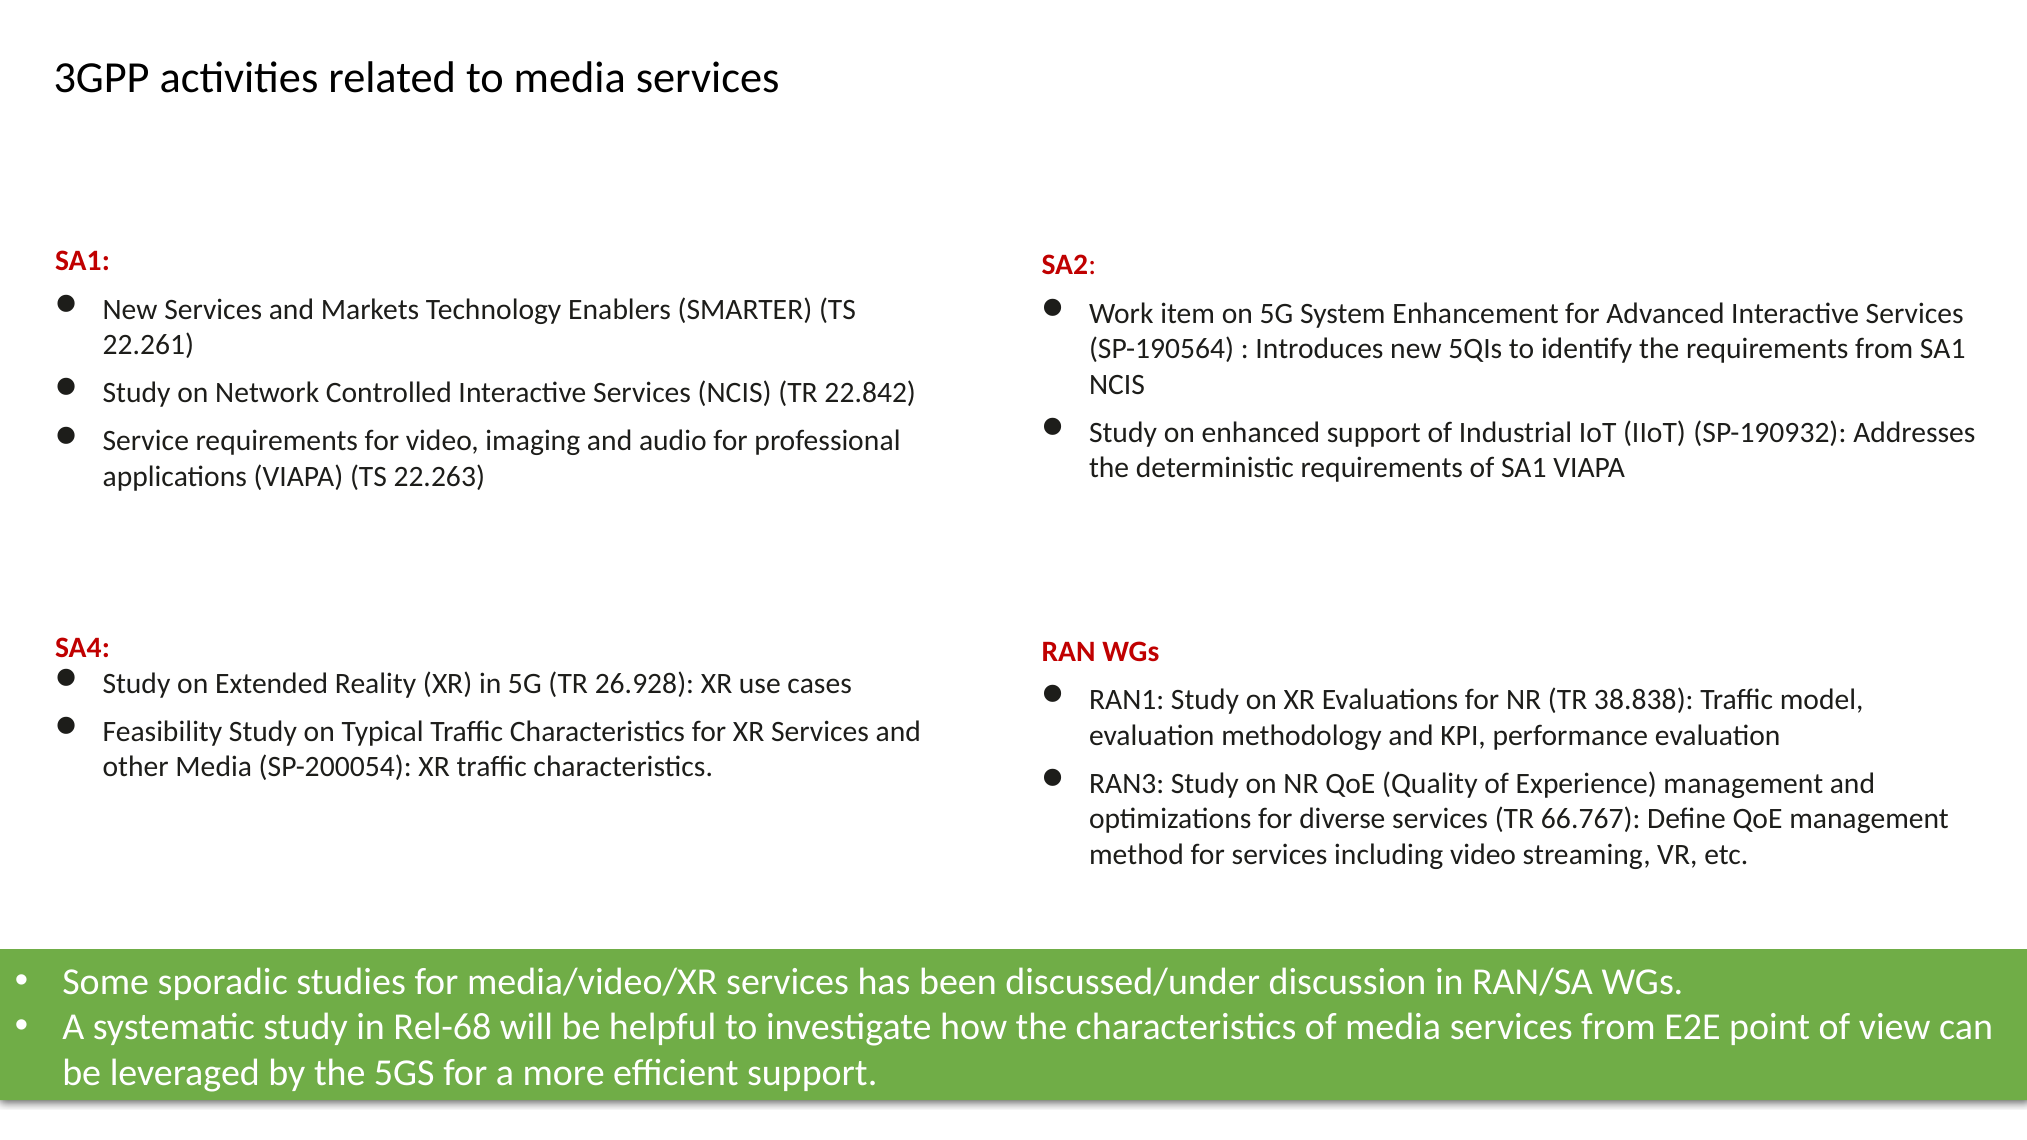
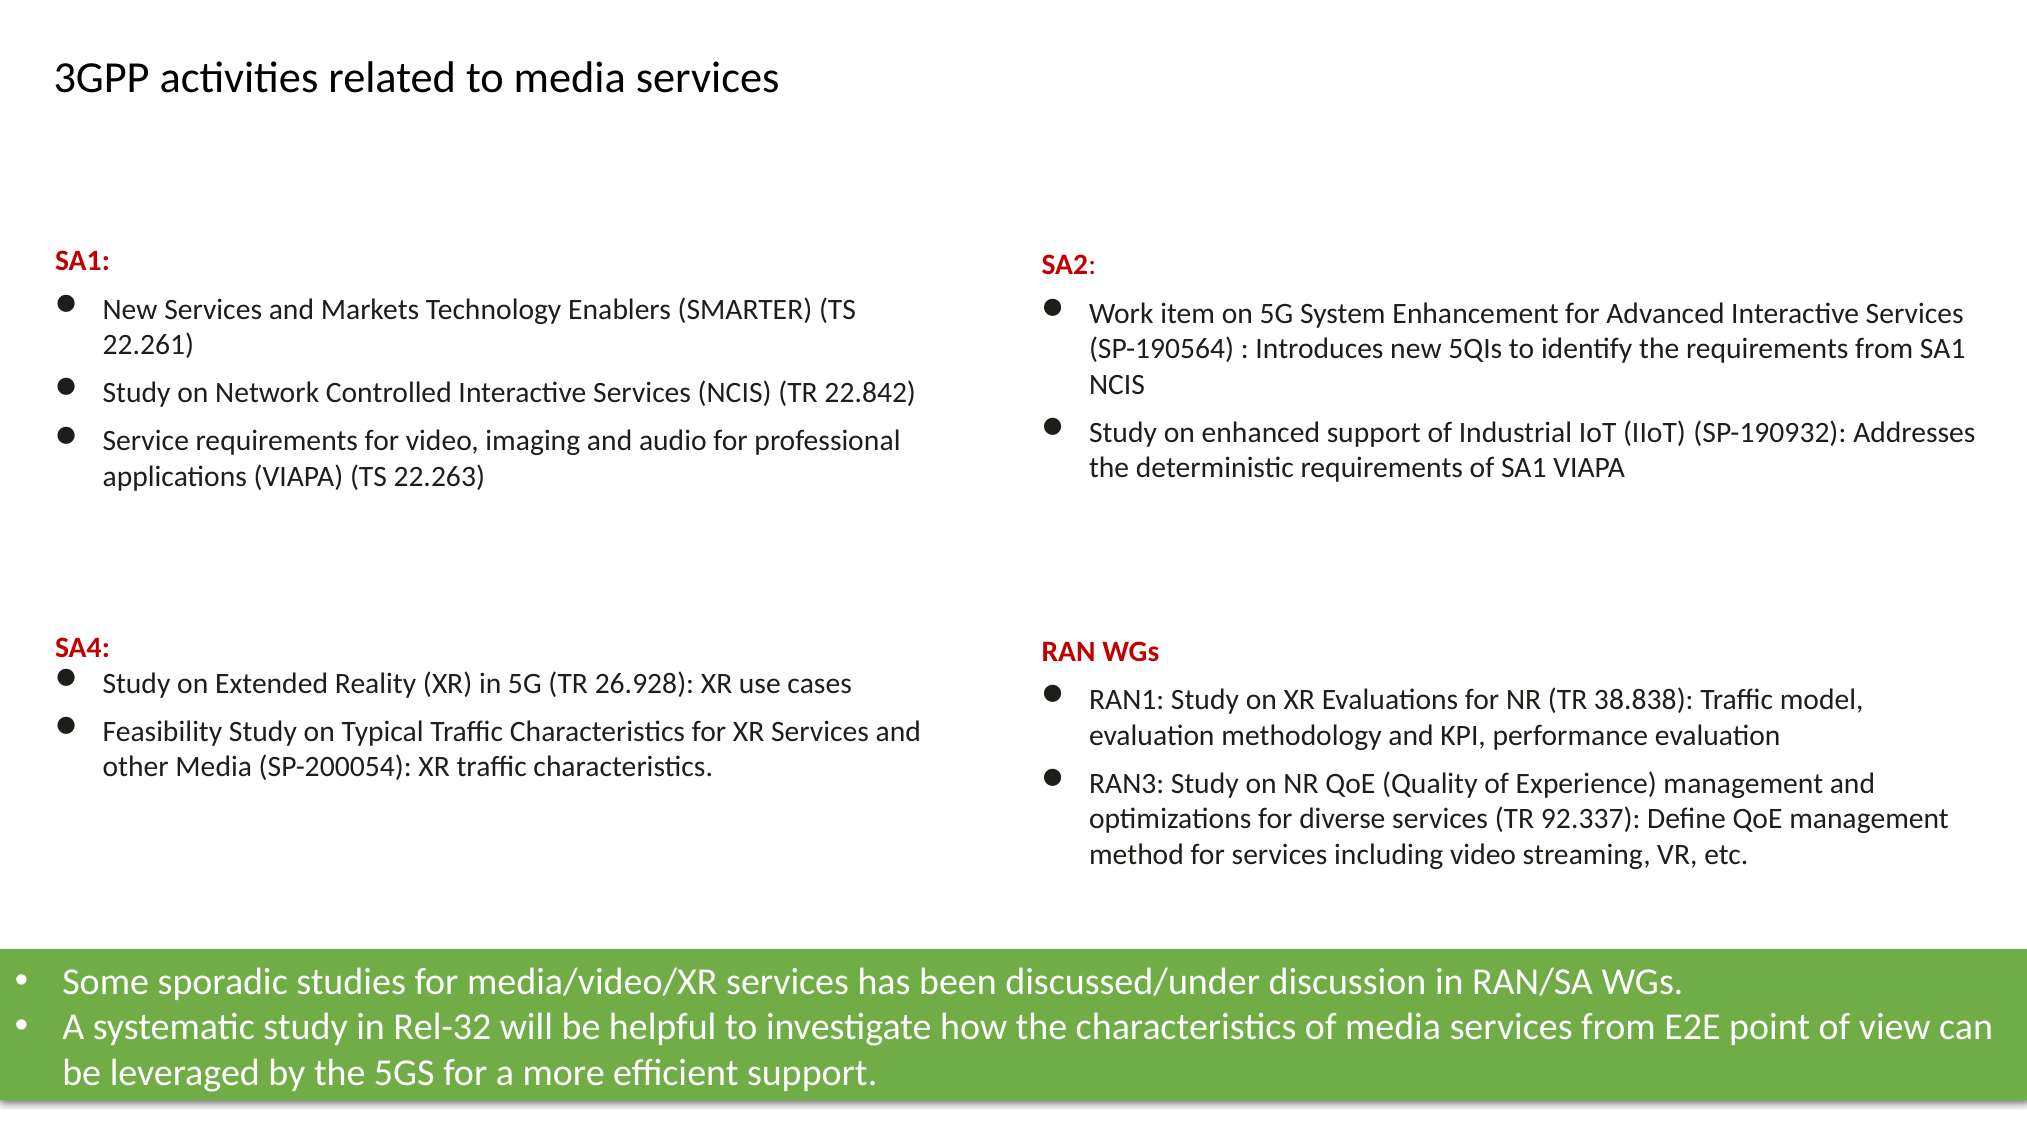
66.767: 66.767 -> 92.337 (1591, 819)
Rel-68: Rel-68 -> Rel-32 (442, 1027)
